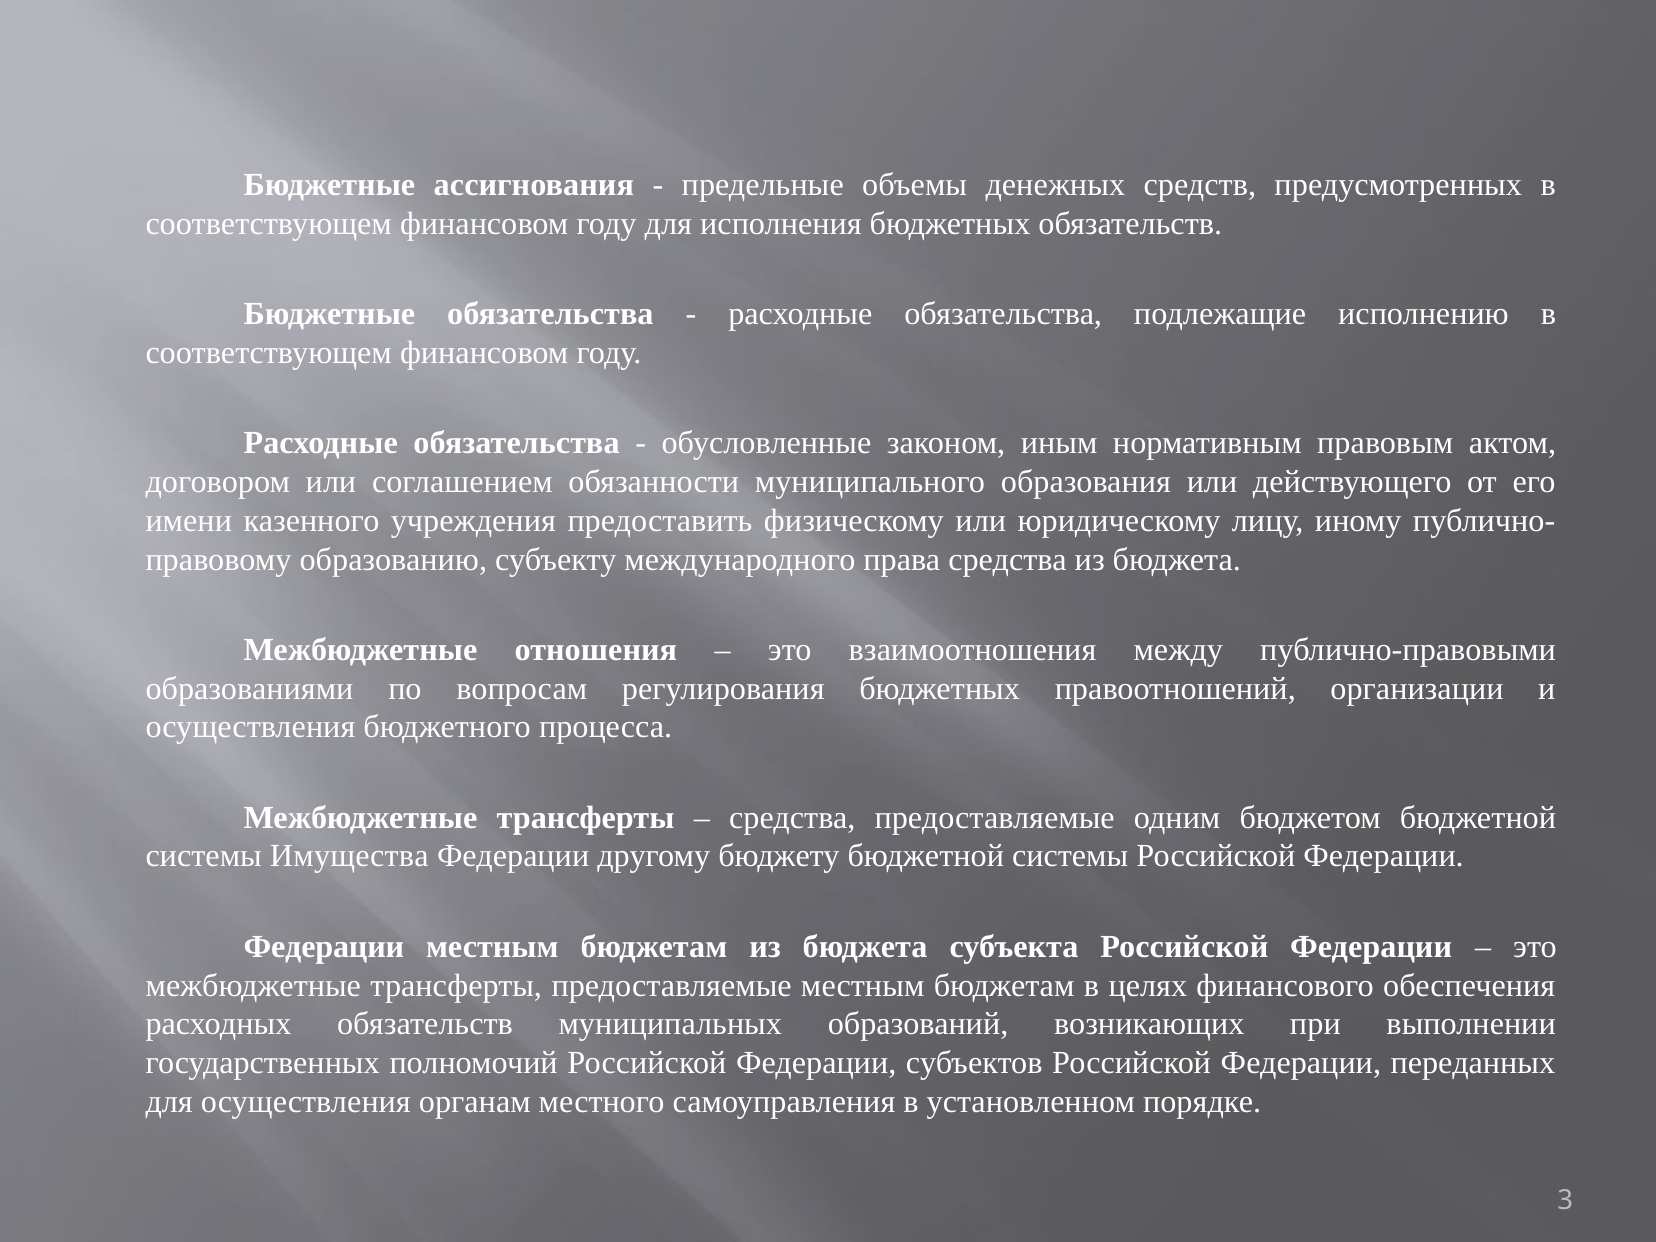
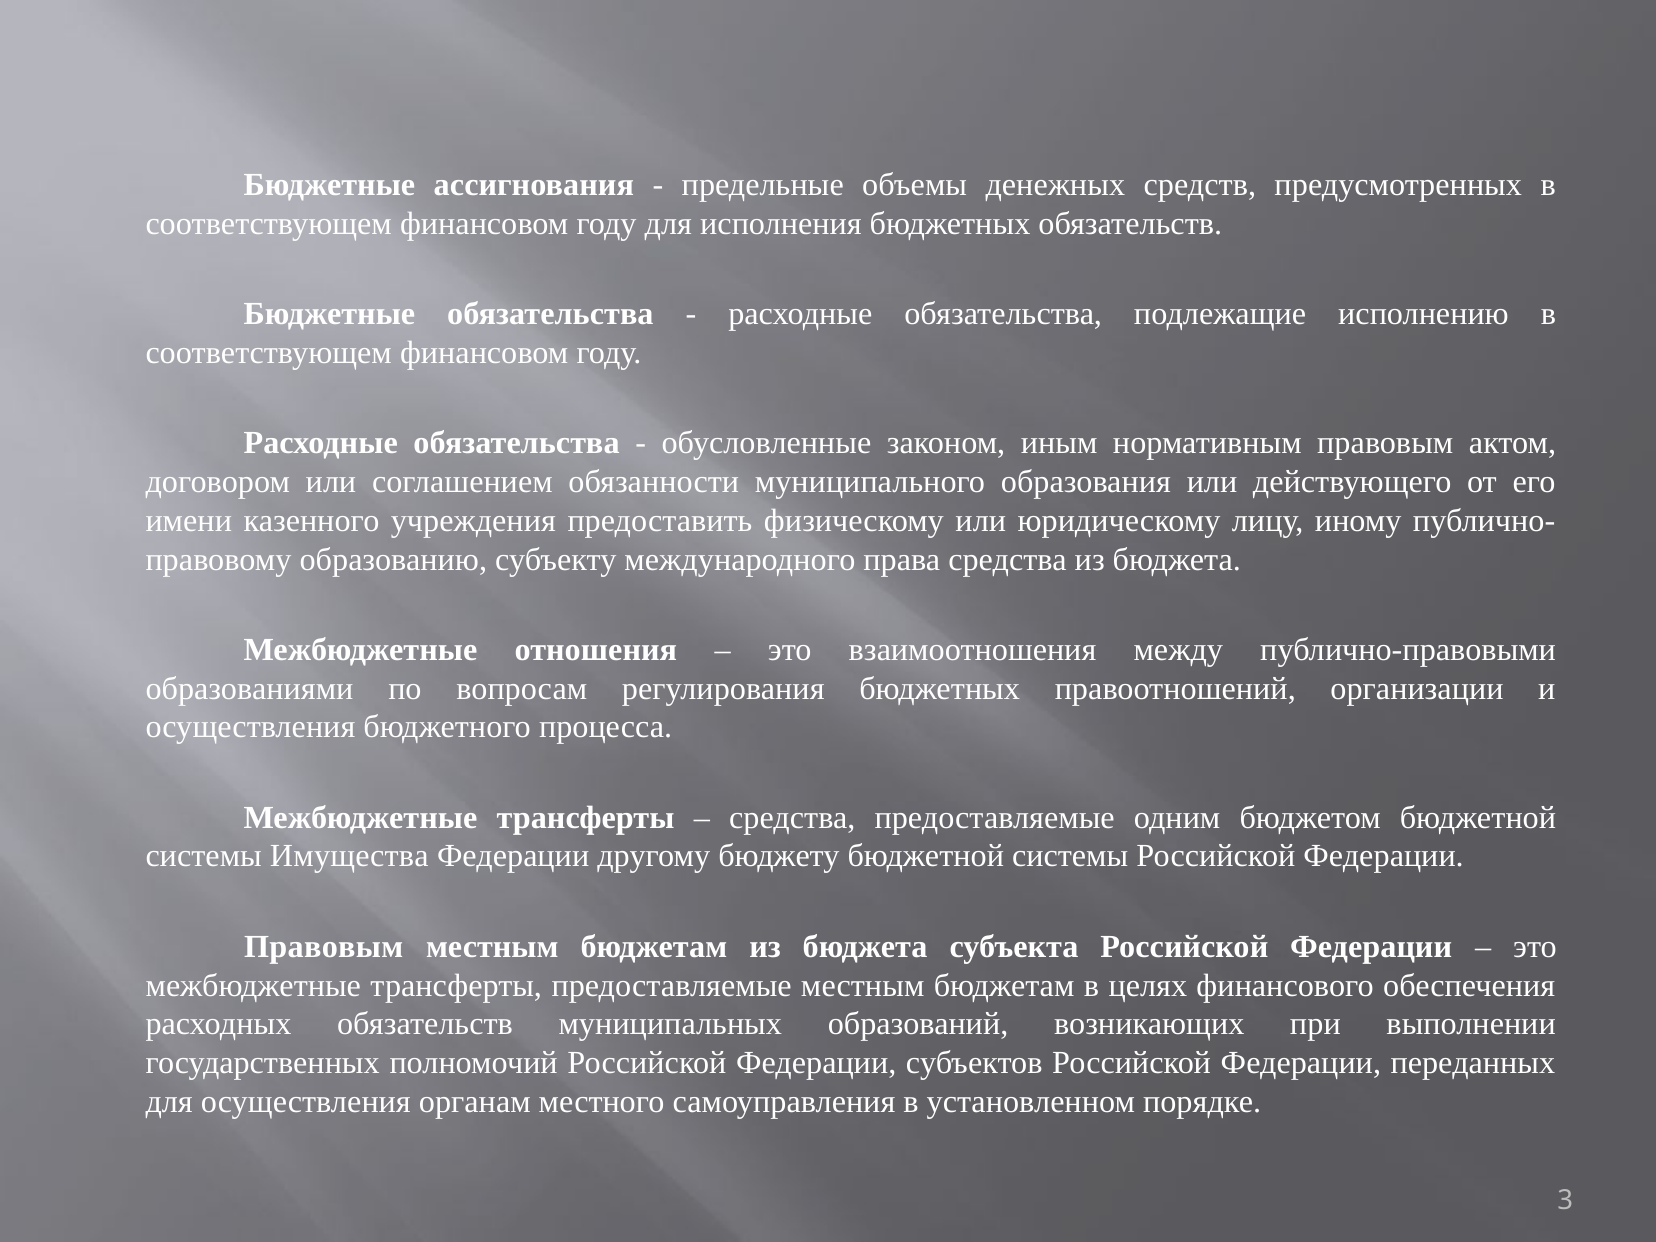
Федерации: Федерации -> Правовым (324, 947)
